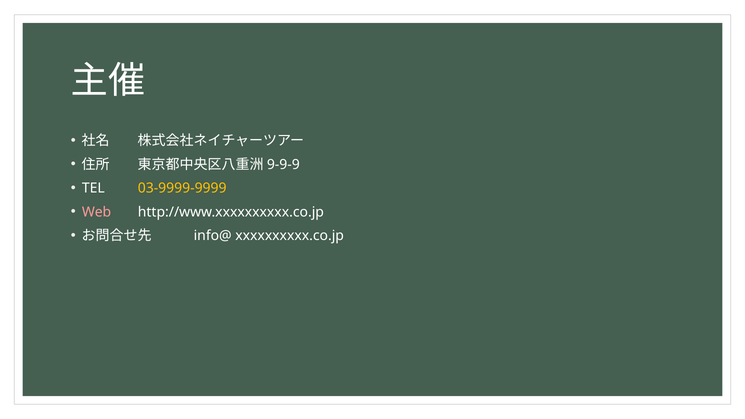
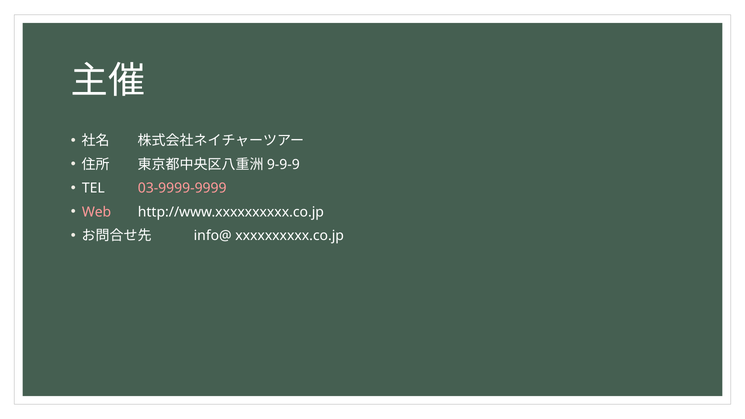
03-9999-9999 colour: yellow -> pink (182, 188)
